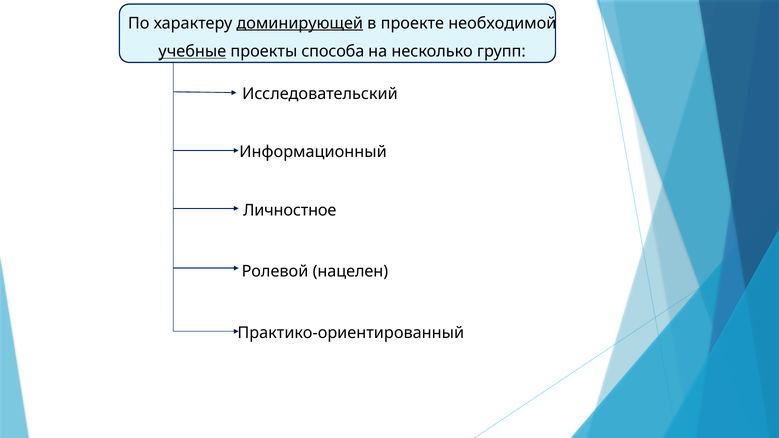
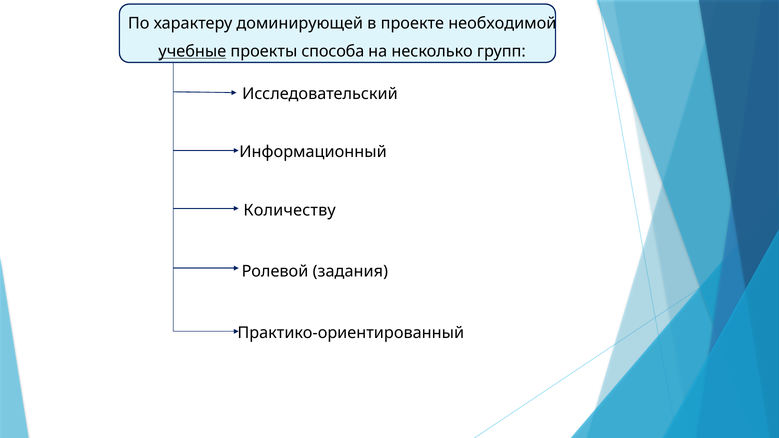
доминирующей underline: present -> none (300, 23)
Личностное: Личностное -> Количеству (290, 210)
нацелен: нацелен -> задания (350, 272)
